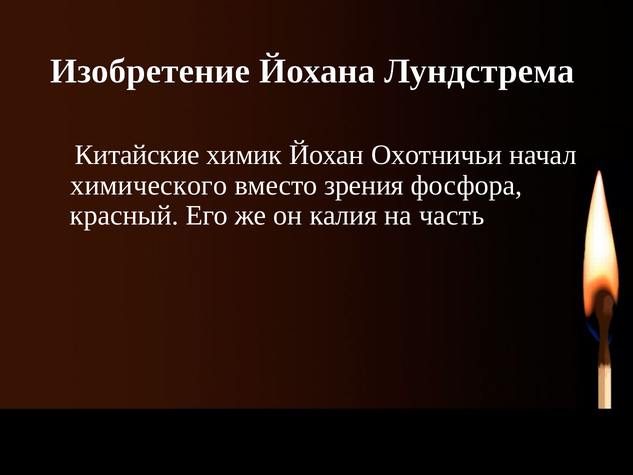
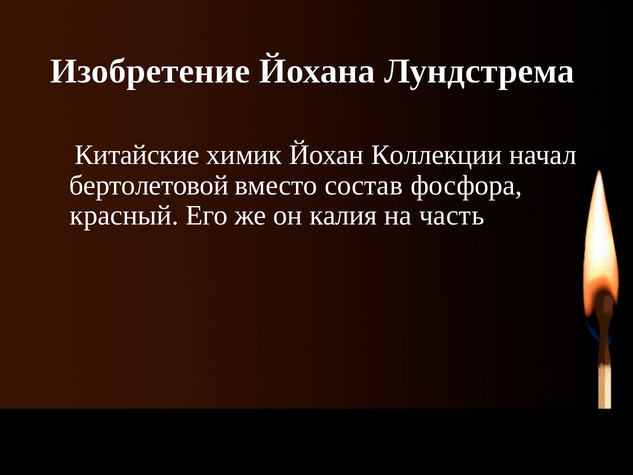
Охотничьи: Охотничьи -> Коллекции (437, 155)
химического: химического -> бертолетовой (149, 185)
зрения: зрения -> состав (364, 185)
